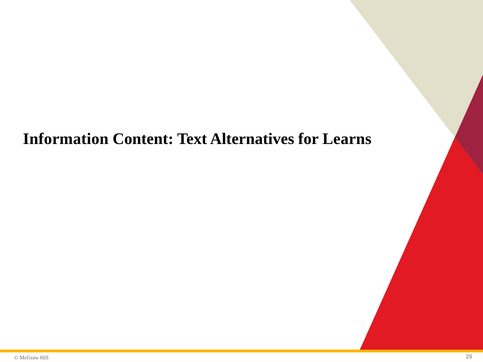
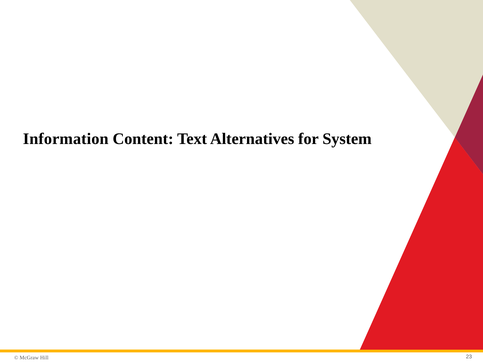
Learns: Learns -> System (347, 139)
